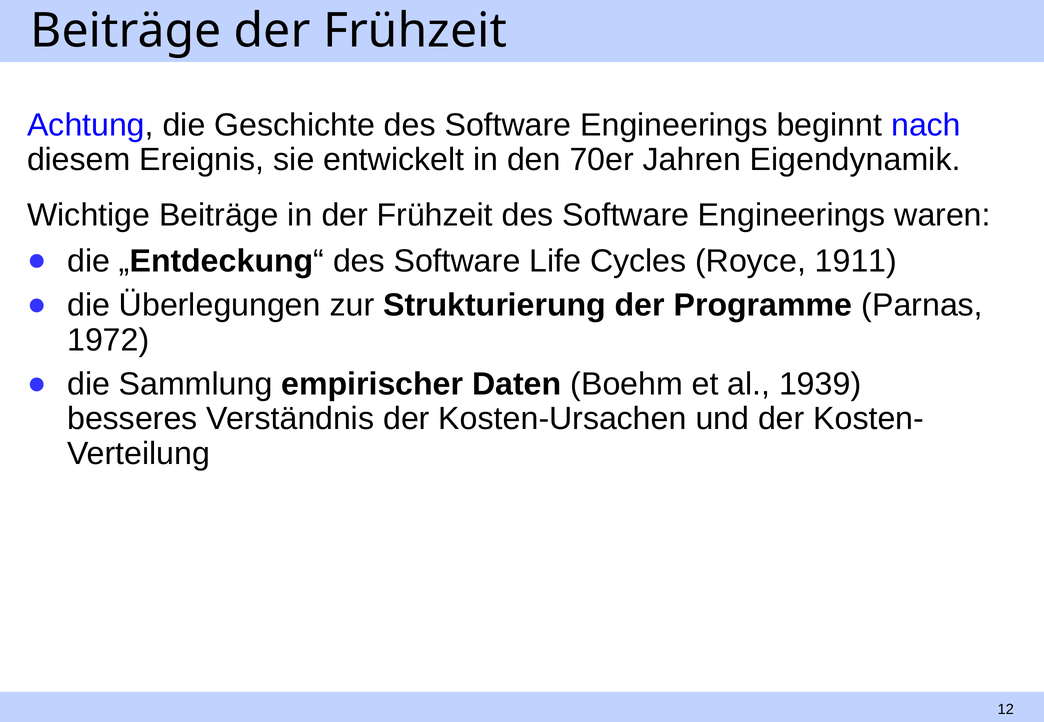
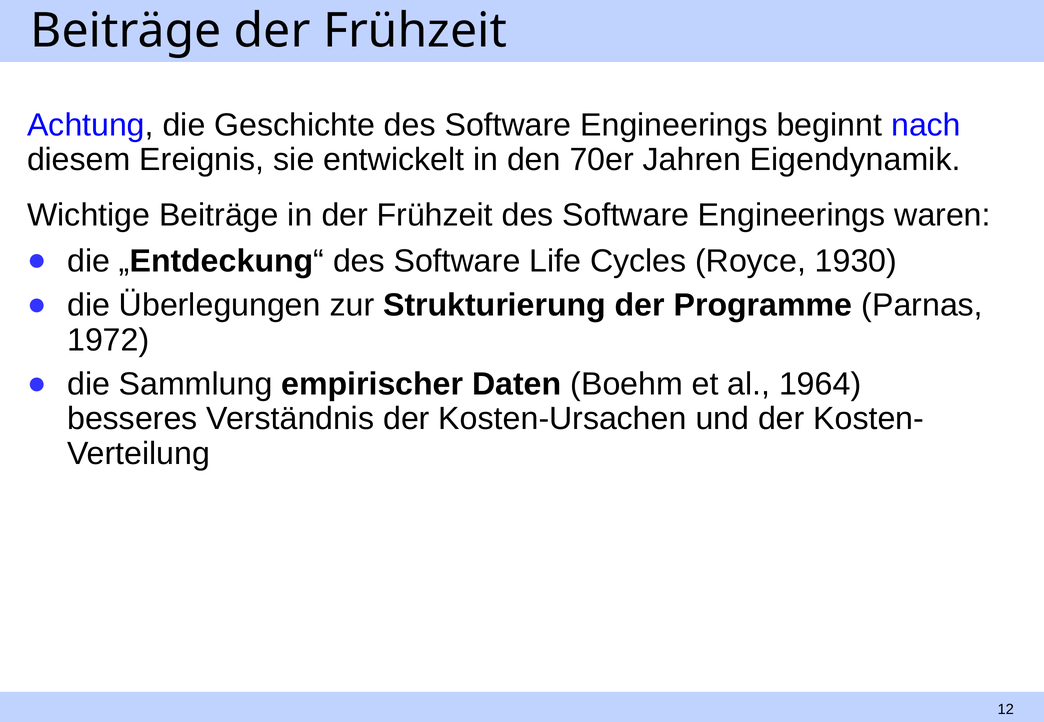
1911: 1911 -> 1930 (856, 261)
1939: 1939 -> 1964 (820, 385)
